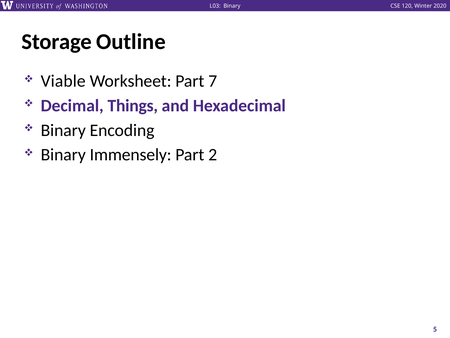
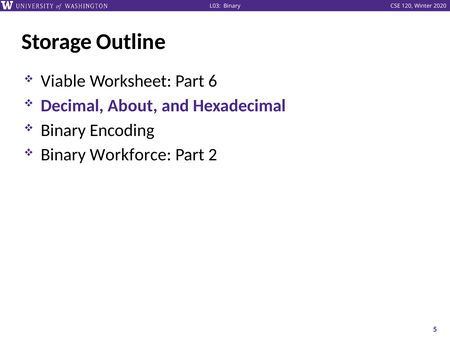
7: 7 -> 6 (213, 81)
Things: Things -> About (133, 106)
Immensely: Immensely -> Workforce (130, 155)
